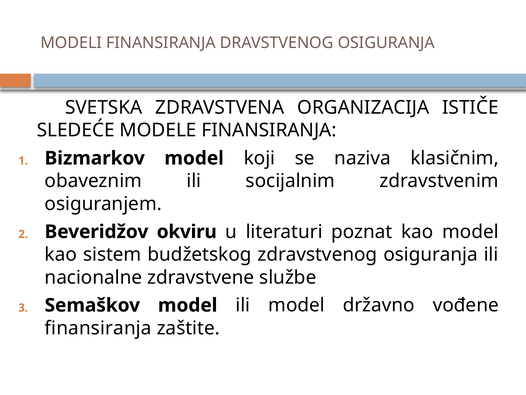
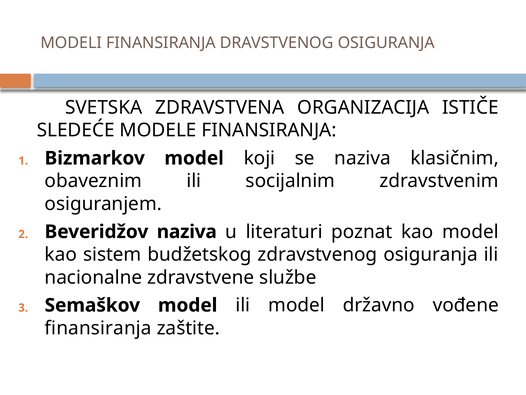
Beveridžov okviru: okviru -> naziva (187, 231)
